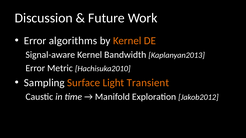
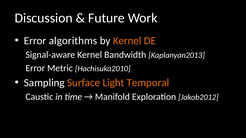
Transient: Transient -> Temporal (148, 83)
